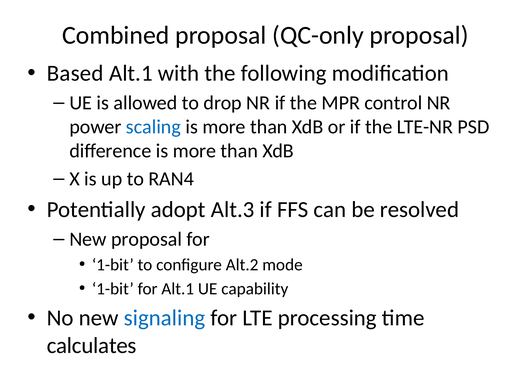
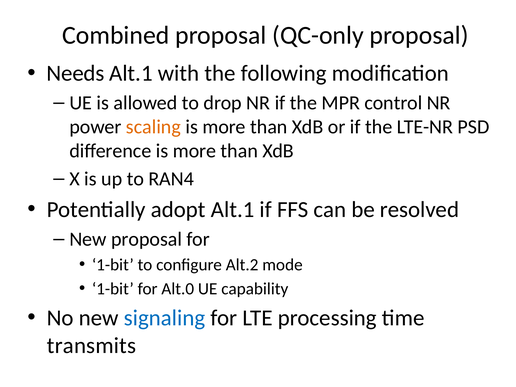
Based: Based -> Needs (75, 73)
scaling colour: blue -> orange (153, 127)
adopt Alt.3: Alt.3 -> Alt.1 (233, 210)
for Alt.1: Alt.1 -> Alt.0 (178, 289)
calculates: calculates -> transmits (91, 346)
